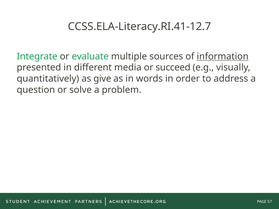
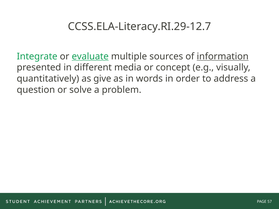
CCSS.ELA-Literacy.RI.41-12.7: CCSS.ELA-Literacy.RI.41-12.7 -> CCSS.ELA-Literacy.RI.29-12.7 (140, 27)
evaluate underline: none -> present (90, 56)
succeed: succeed -> concept (173, 68)
